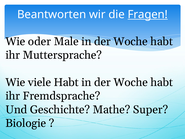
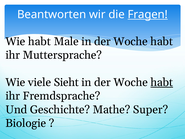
Wie oder: oder -> habt (39, 41)
viele Habt: Habt -> Sieht (66, 82)
habt underline: none -> present (162, 82)
